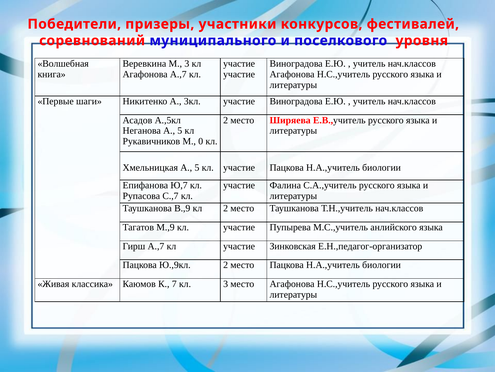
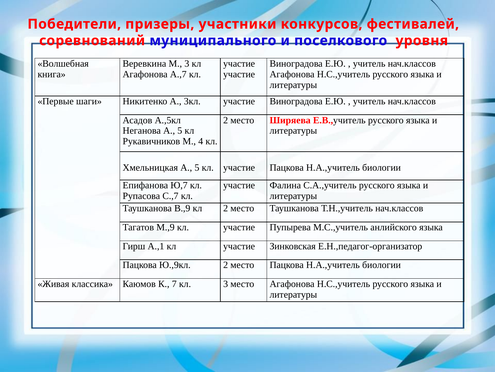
0: 0 -> 4 (201, 141)
Гирш А.,7: А.,7 -> А.,1 (156, 246)
